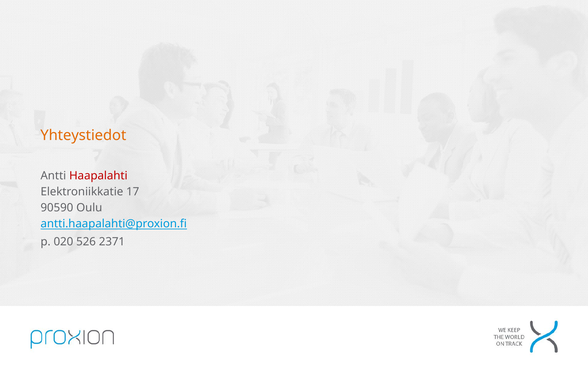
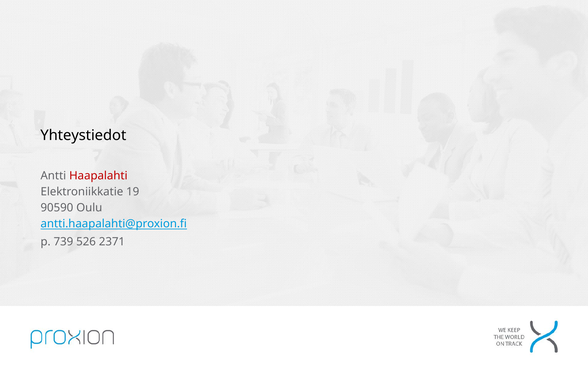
Yhteystiedot colour: orange -> black (83, 135)
17: 17 -> 19 (133, 192)
020: 020 -> 739 (63, 242)
